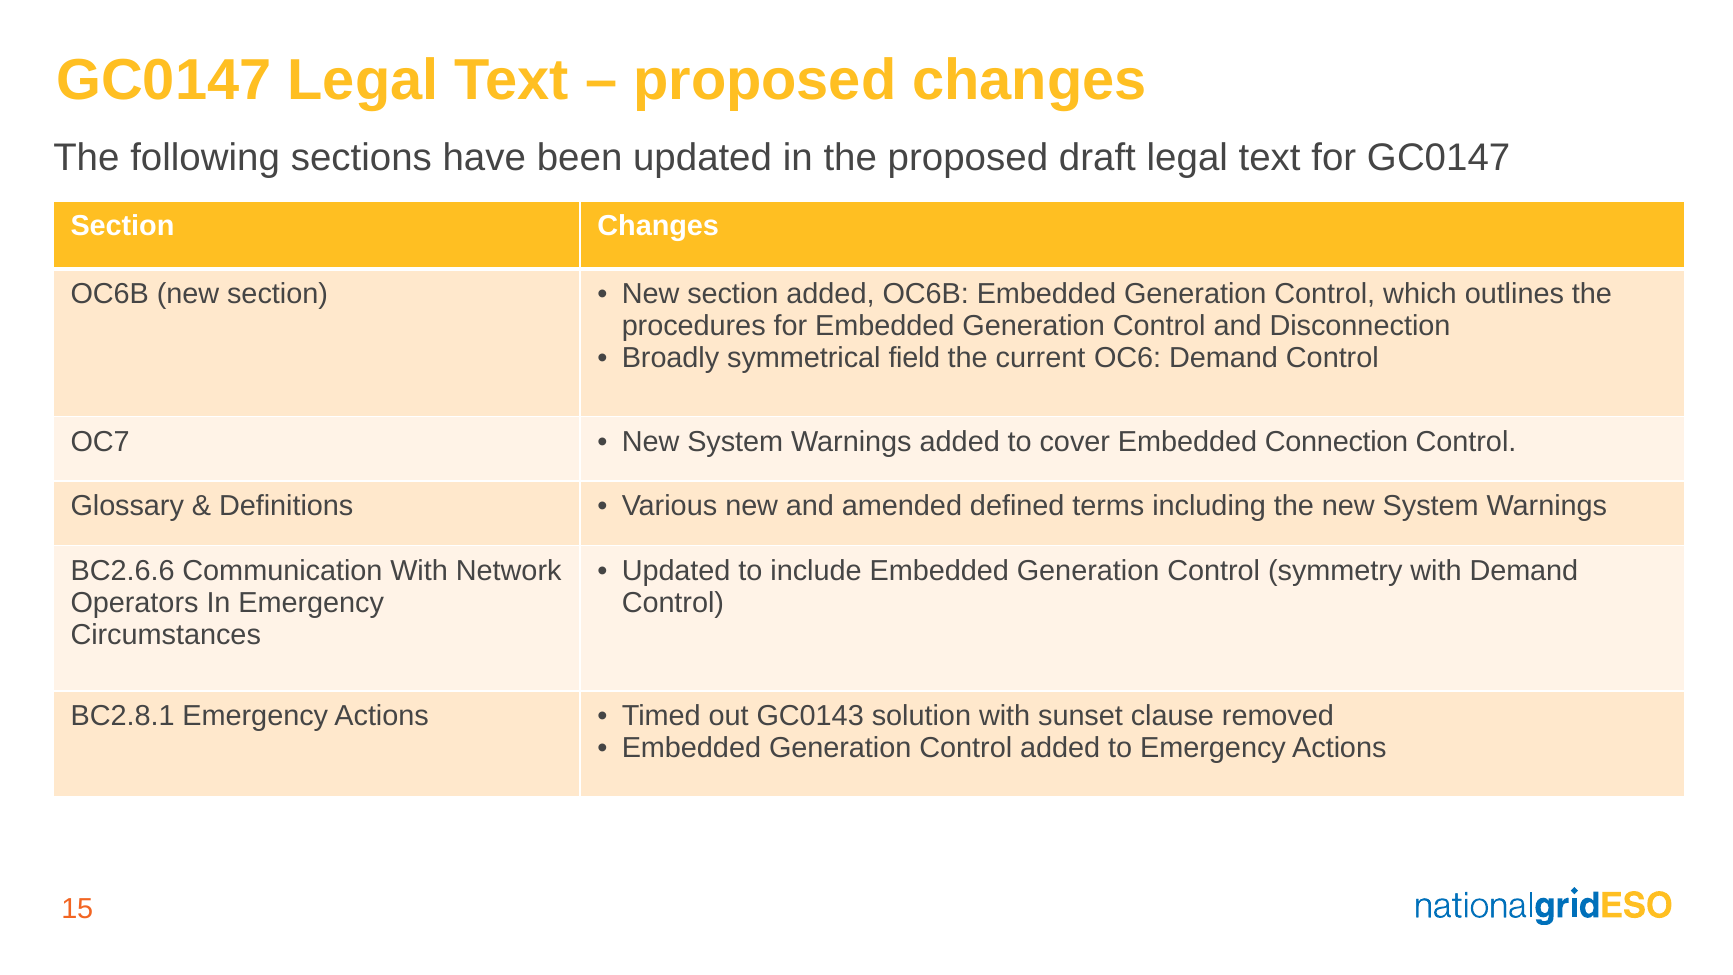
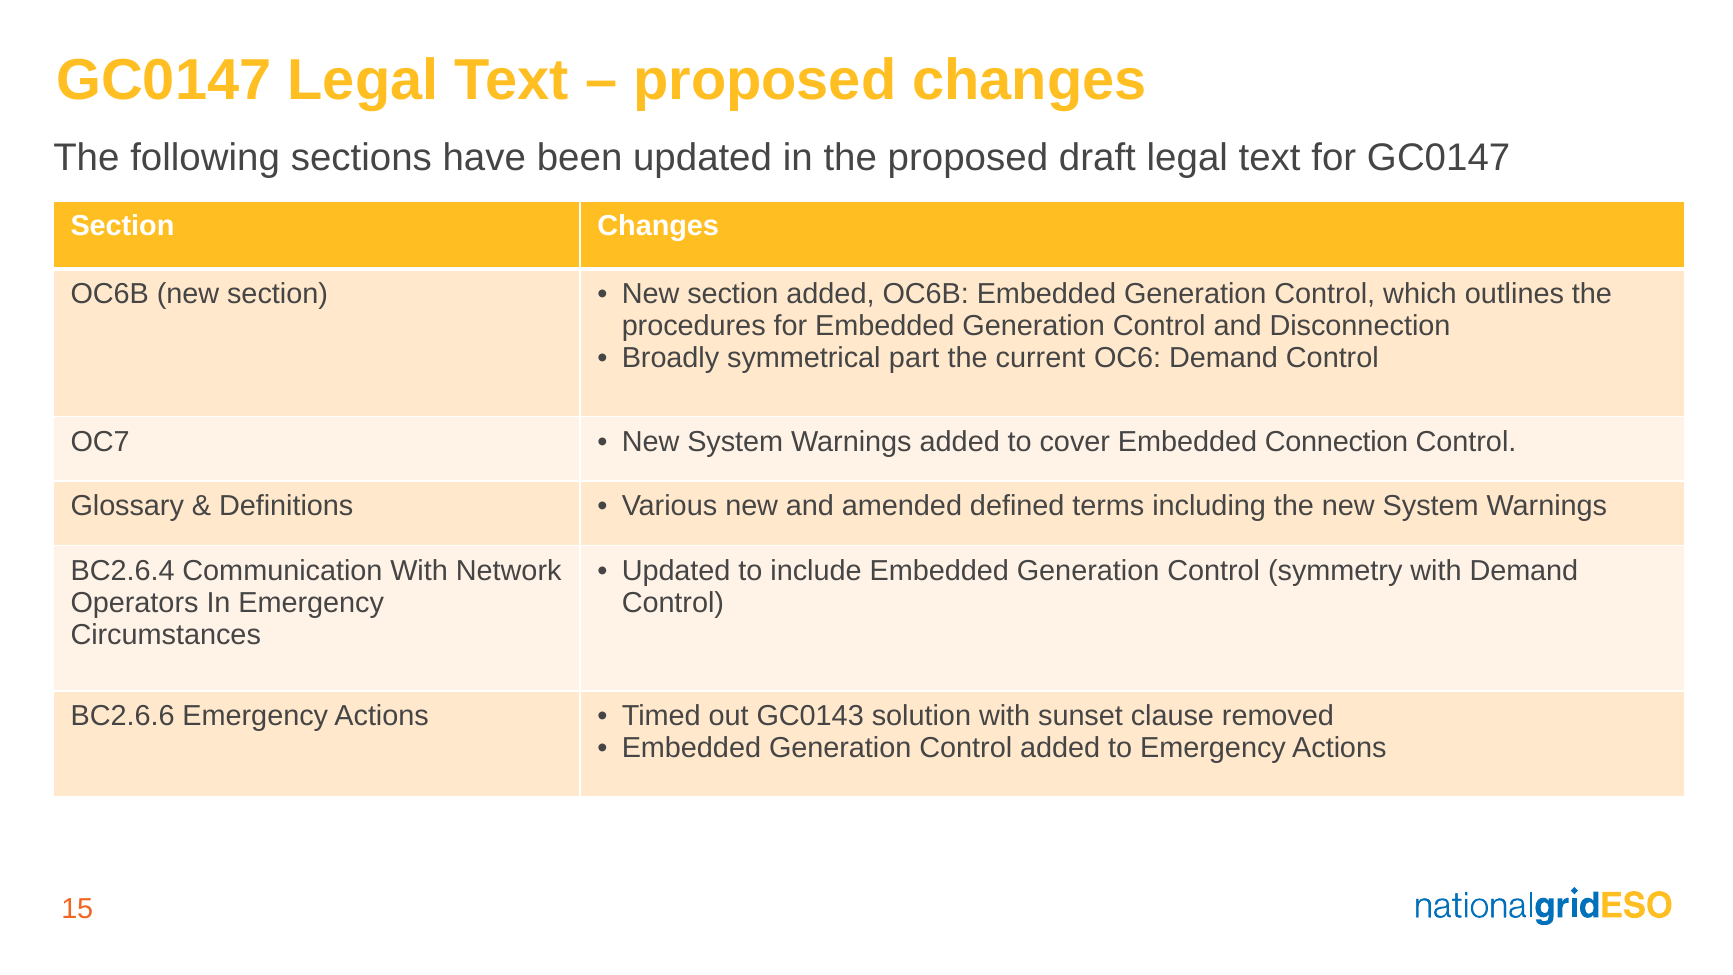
field: field -> part (914, 358)
BC2.6.6: BC2.6.6 -> BC2.6.4 (123, 570)
BC2.8.1: BC2.8.1 -> BC2.6.6 (123, 716)
